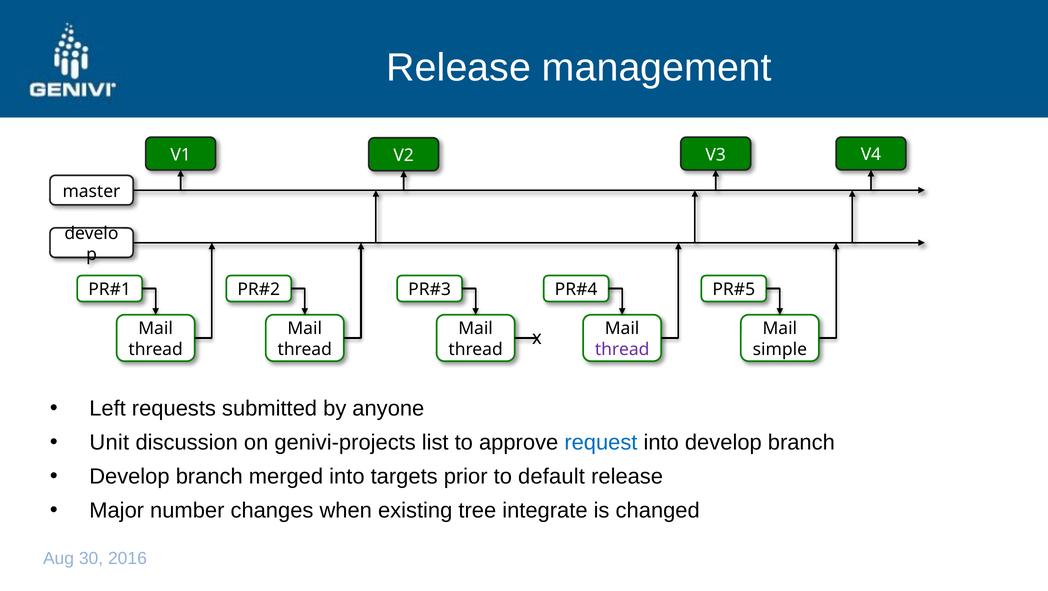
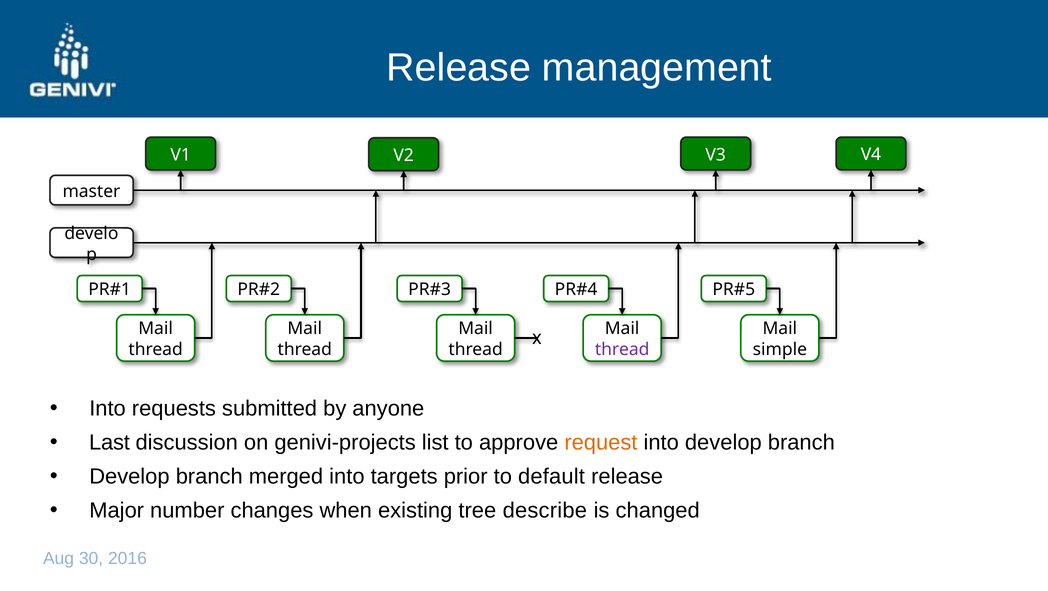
Left: Left -> Into (108, 409)
Unit: Unit -> Last (109, 443)
request colour: blue -> orange (601, 443)
integrate: integrate -> describe (545, 511)
